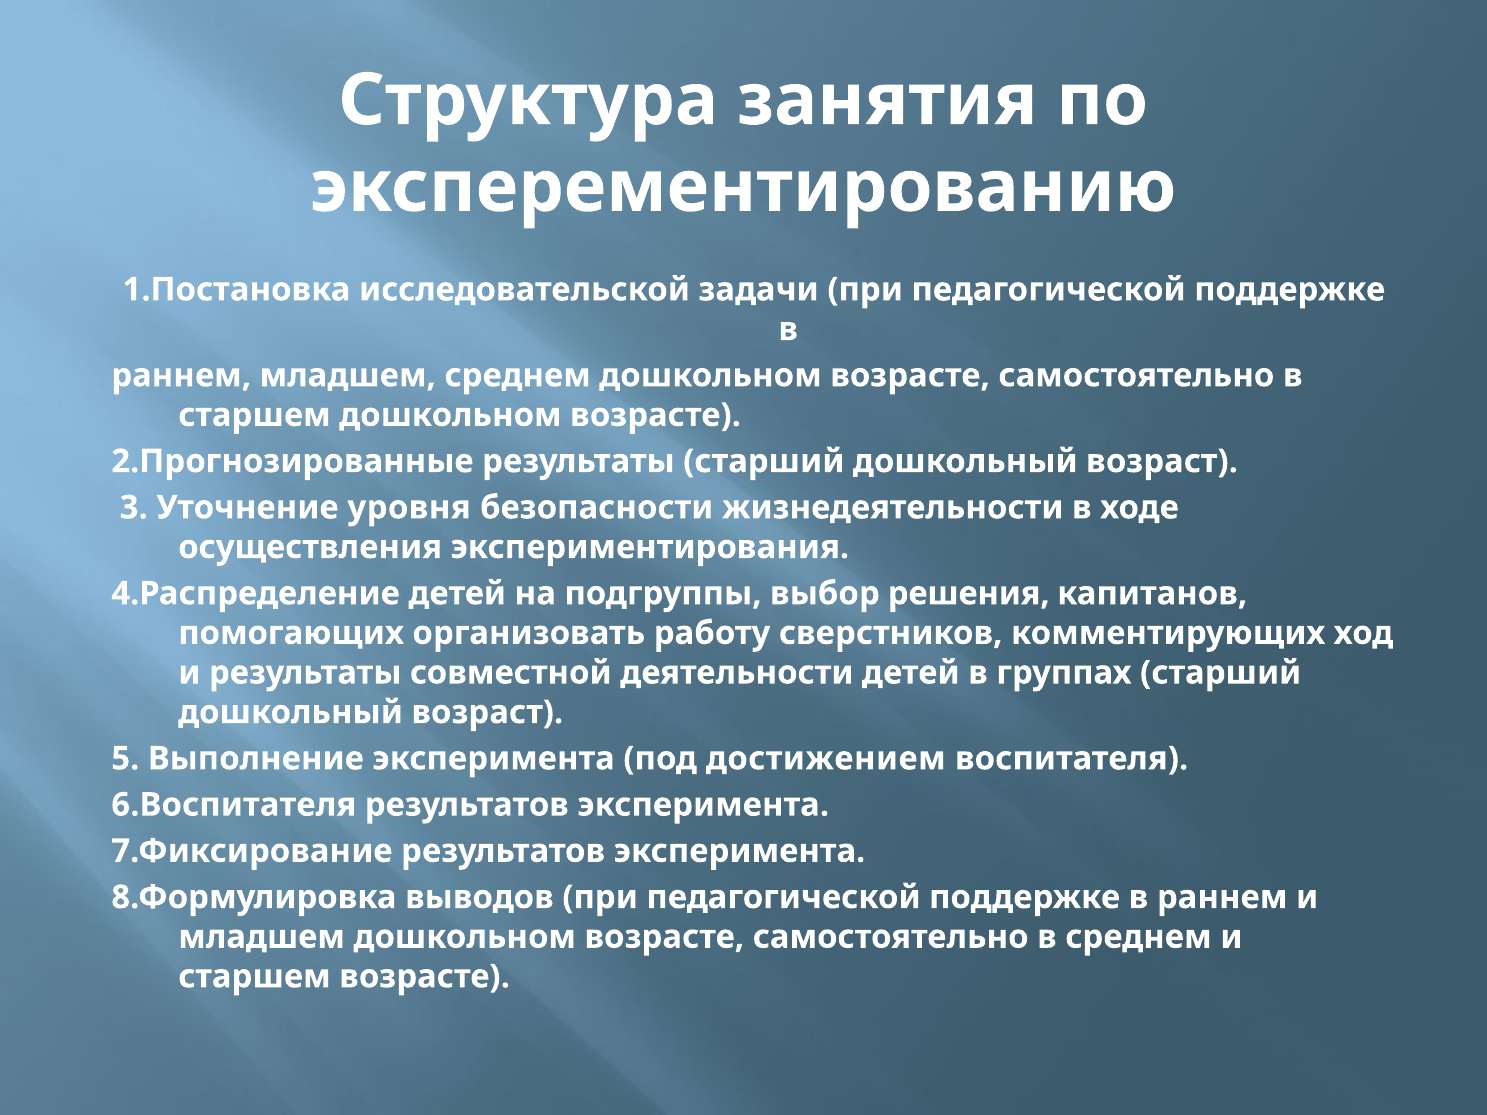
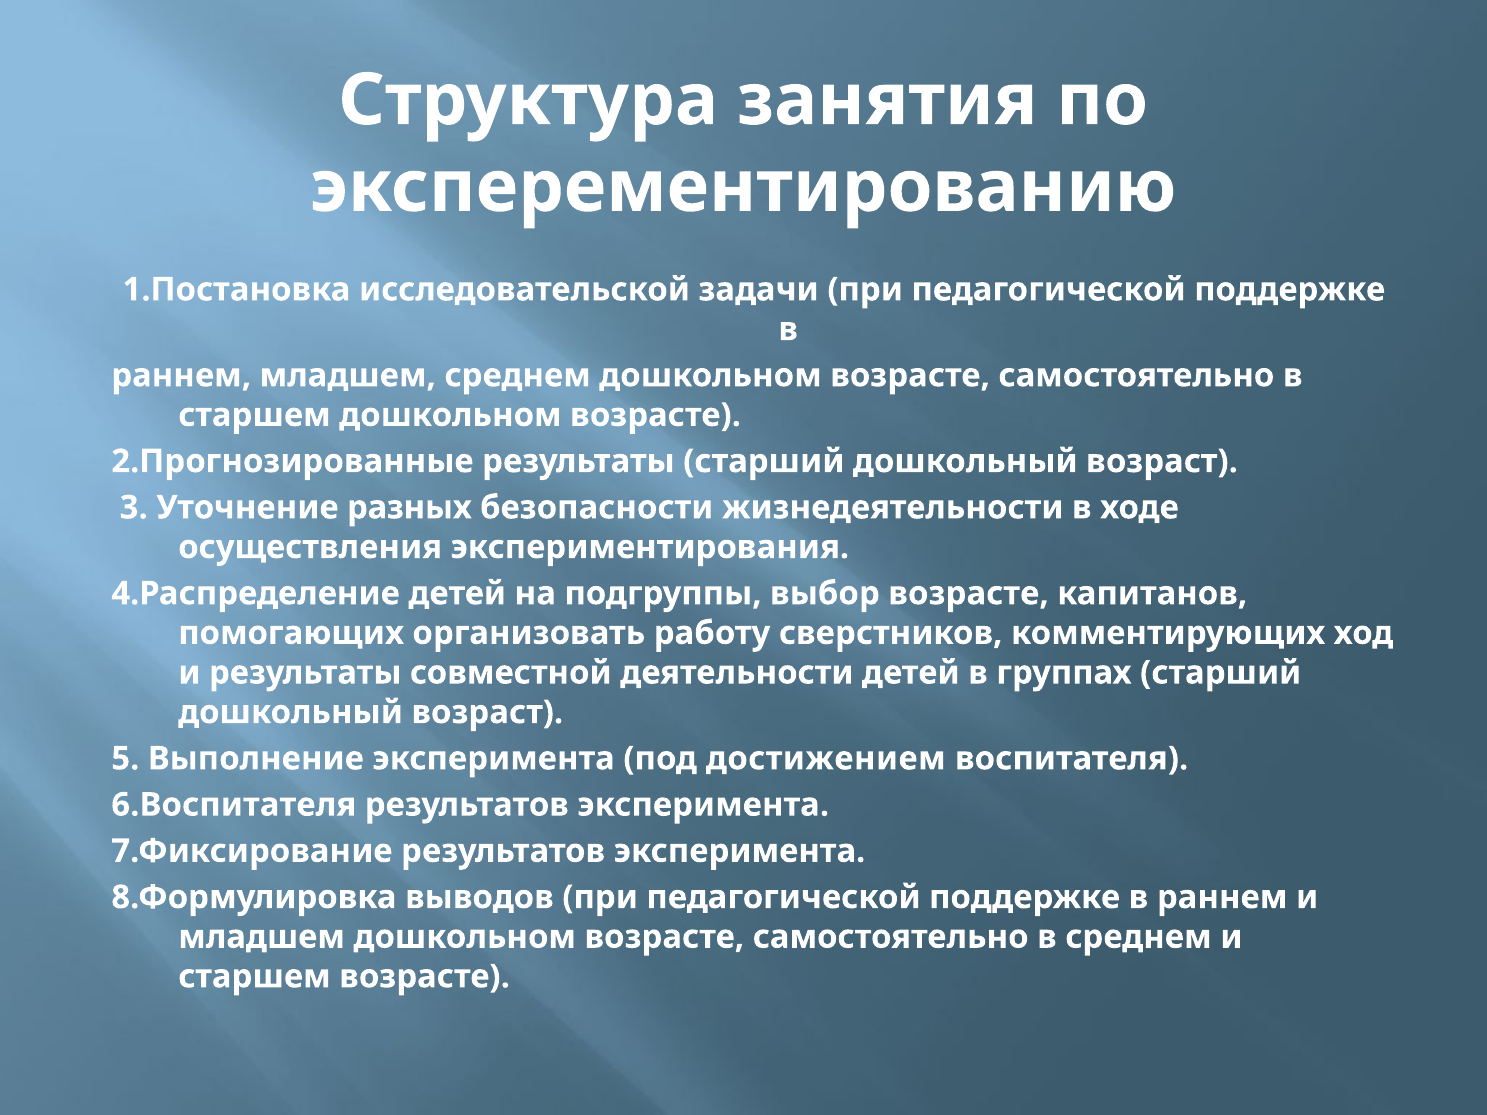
уровня: уровня -> разных (409, 508)
выбор решения: решения -> возрасте (969, 594)
